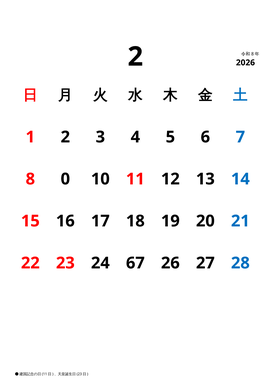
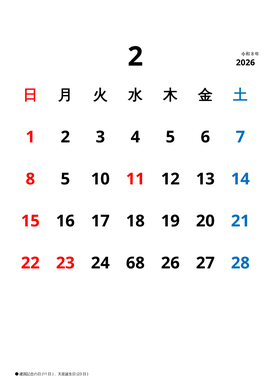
8 0: 0 -> 5 (65, 179)
67: 67 -> 68 (135, 263)
